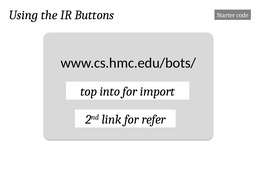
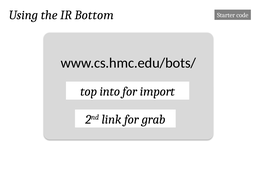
Buttons: Buttons -> Bottom (94, 15)
refer: refer -> grab (154, 119)
